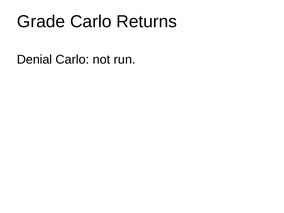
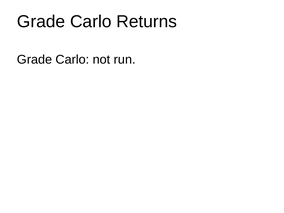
Denial: Denial -> Grade (35, 60)
